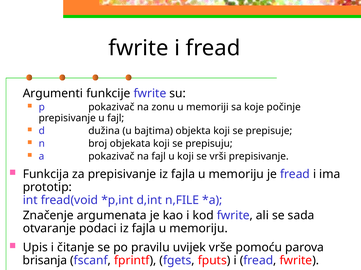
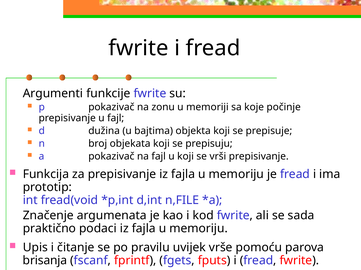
otvaranje: otvaranje -> praktično (49, 229)
